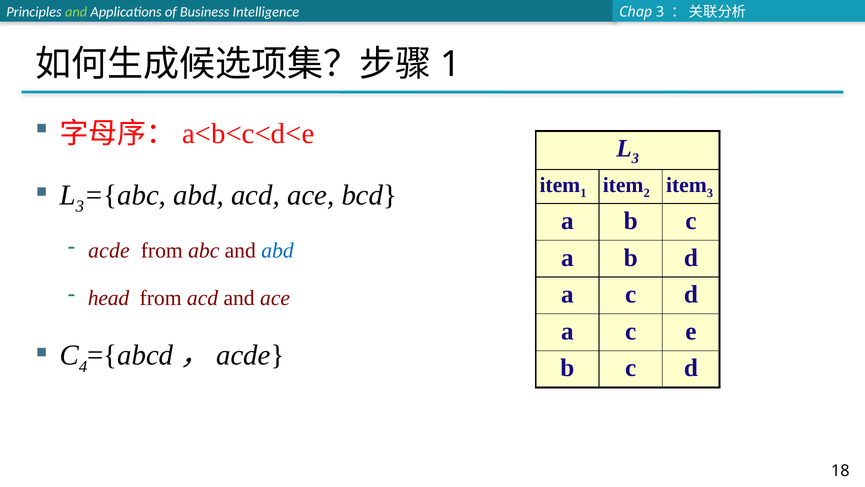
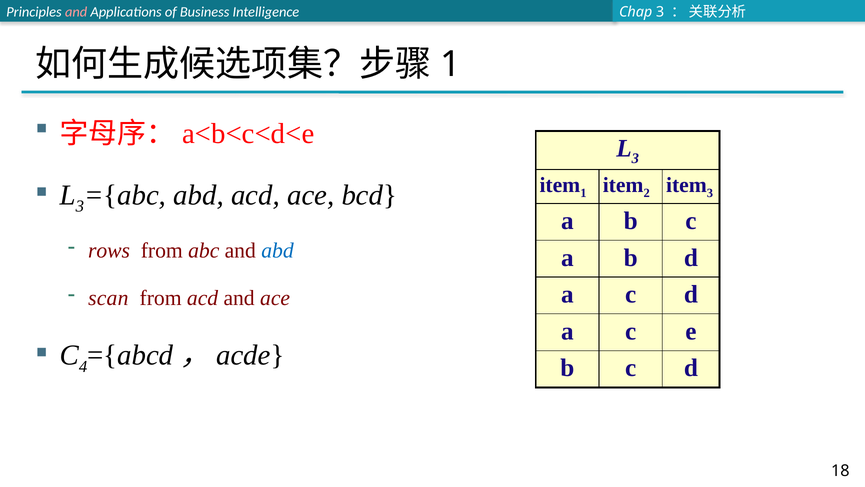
and colour: light green -> pink (76, 12)
acde: acde -> rows (109, 251)
head: head -> scan (108, 298)
